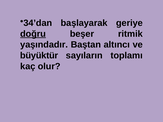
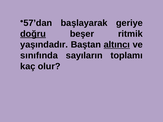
34’dan: 34’dan -> 57’dan (38, 23)
altıncı underline: none -> present (117, 45)
büyüktür: büyüktür -> sınıfında (39, 56)
